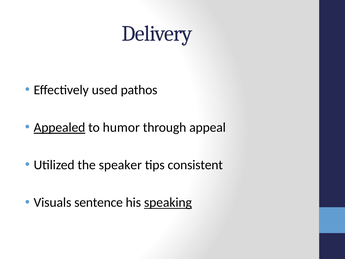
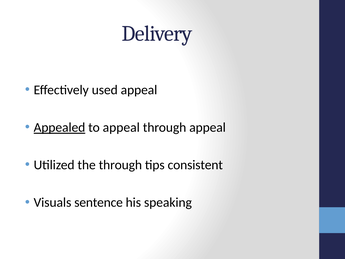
used pathos: pathos -> appeal (139, 90)
to humor: humor -> appeal (121, 127)
the speaker: speaker -> through (120, 165)
speaking underline: present -> none (168, 202)
